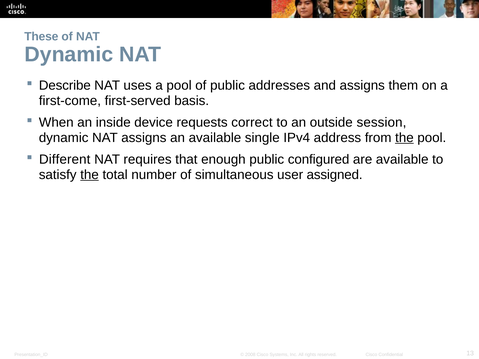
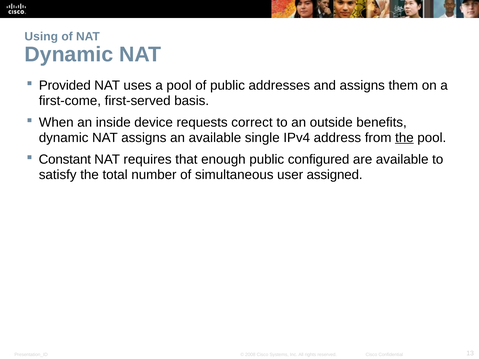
These: These -> Using (41, 37)
Describe: Describe -> Provided (65, 86)
session: session -> benefits (382, 123)
Different: Different -> Constant (65, 160)
the underline: present -> none (90, 175)
